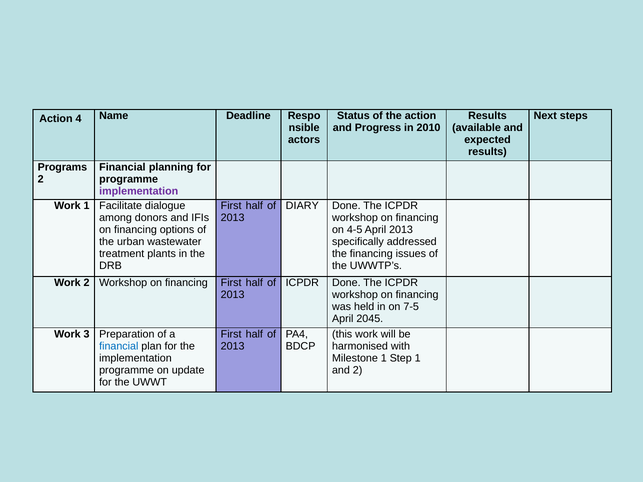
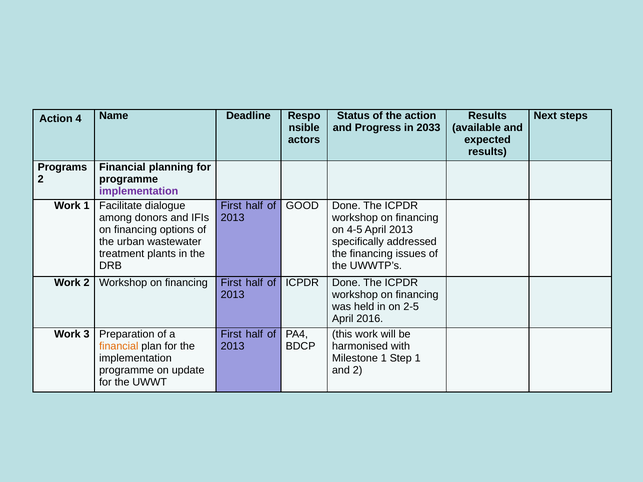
2010: 2010 -> 2033 (429, 128)
DIARY: DIARY -> GOOD (302, 206)
7-5: 7-5 -> 2-5 (411, 307)
2045: 2045 -> 2016 (370, 319)
financial colour: blue -> orange (119, 346)
